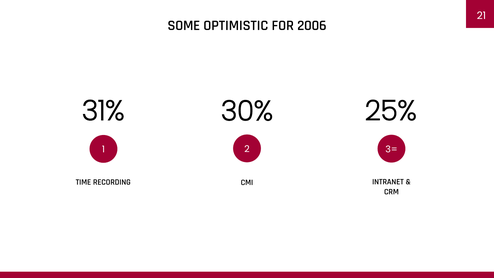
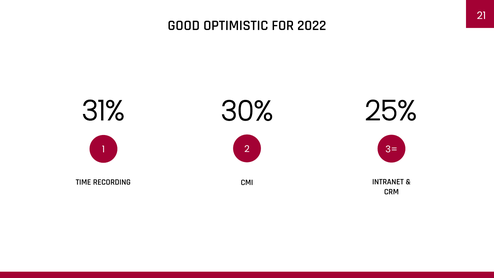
SOME: SOME -> GOOD (184, 25)
2006: 2006 -> 2022 (312, 25)
